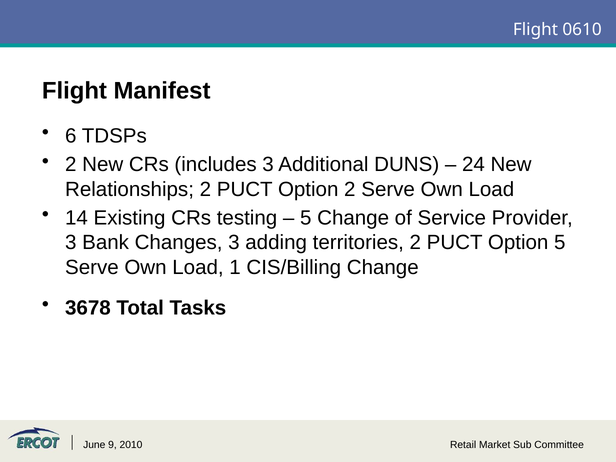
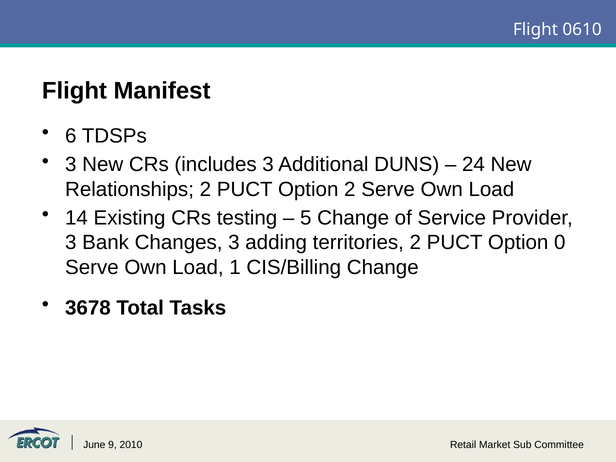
2: 2 -> 3 (71, 165)
Option 5: 5 -> 0 (560, 243)
